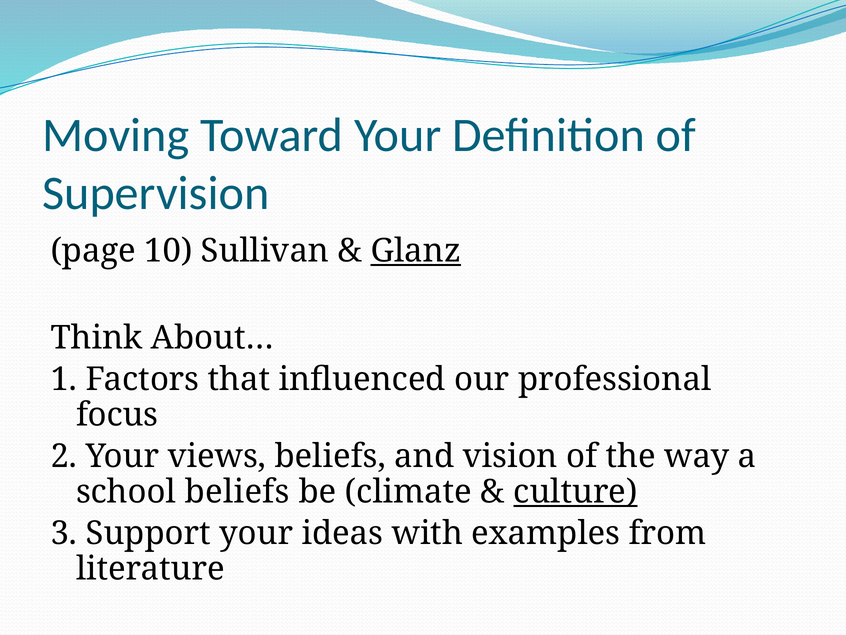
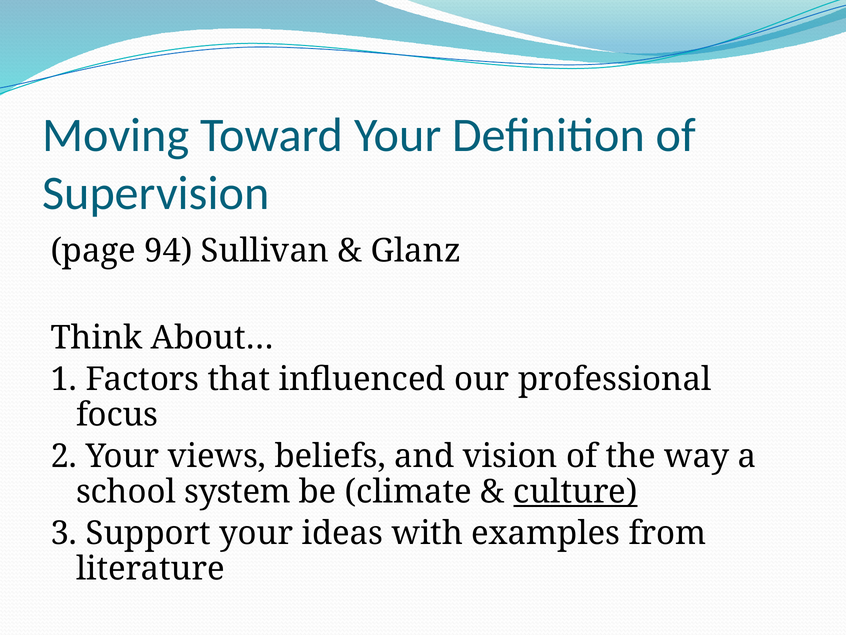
10: 10 -> 94 (168, 251)
Glanz underline: present -> none (416, 251)
school beliefs: beliefs -> system (238, 492)
